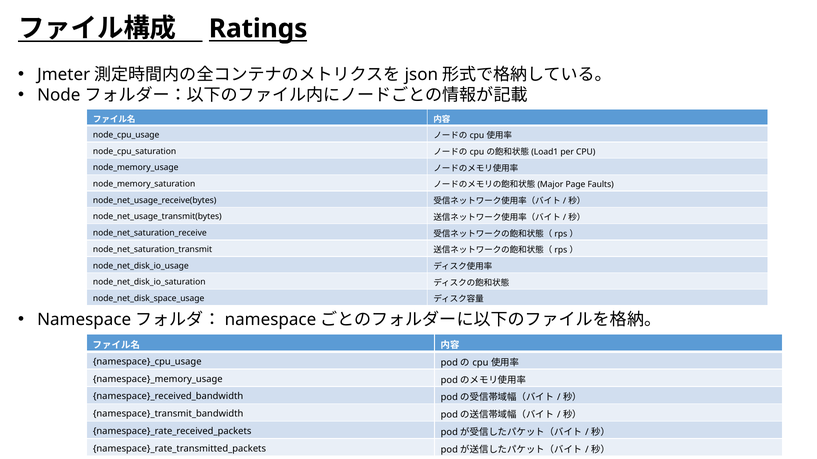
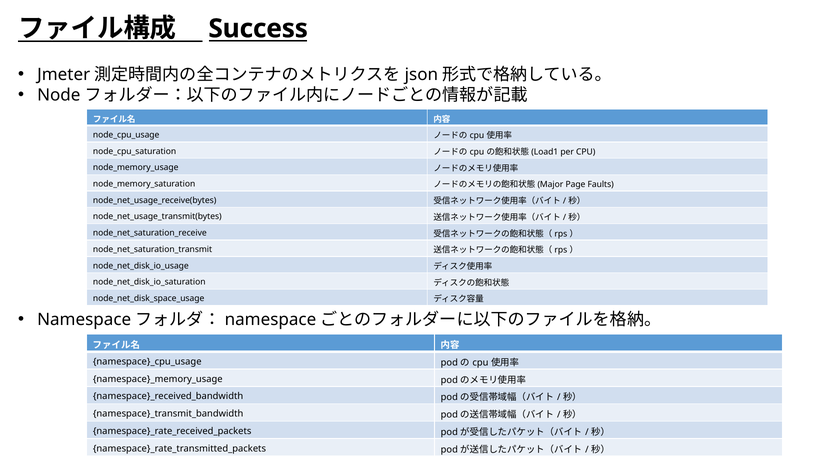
Ratings: Ratings -> Success (258, 29)
